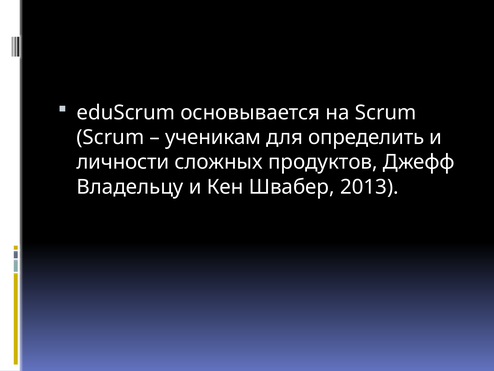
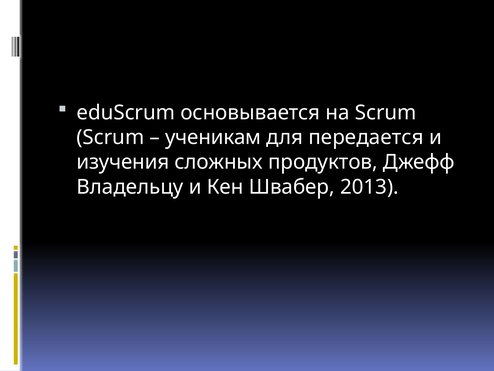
определить: определить -> передается (366, 137)
личности: личности -> изучения (123, 162)
